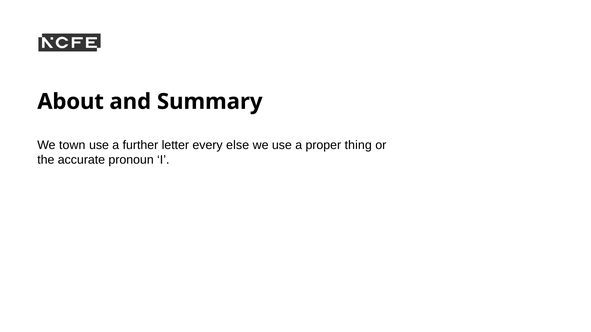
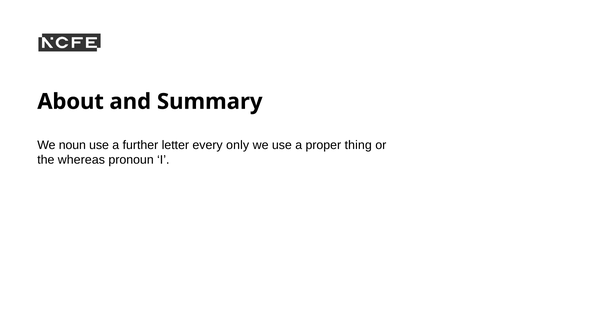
town: town -> noun (72, 145)
else: else -> only (238, 145)
accurate: accurate -> whereas (81, 160)
